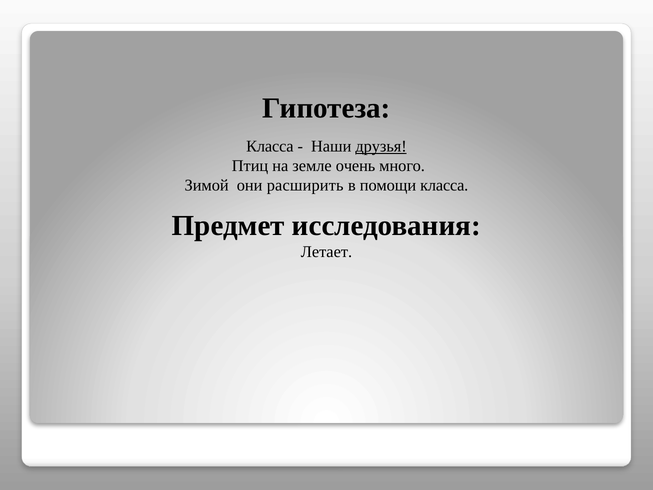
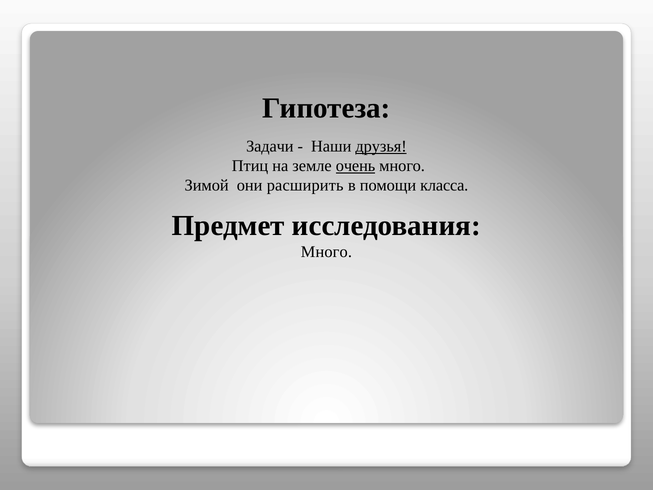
Класса: Класса -> Задачи (270, 146)
очень underline: none -> present (356, 166)
Летает: Летает -> Много (326, 252)
